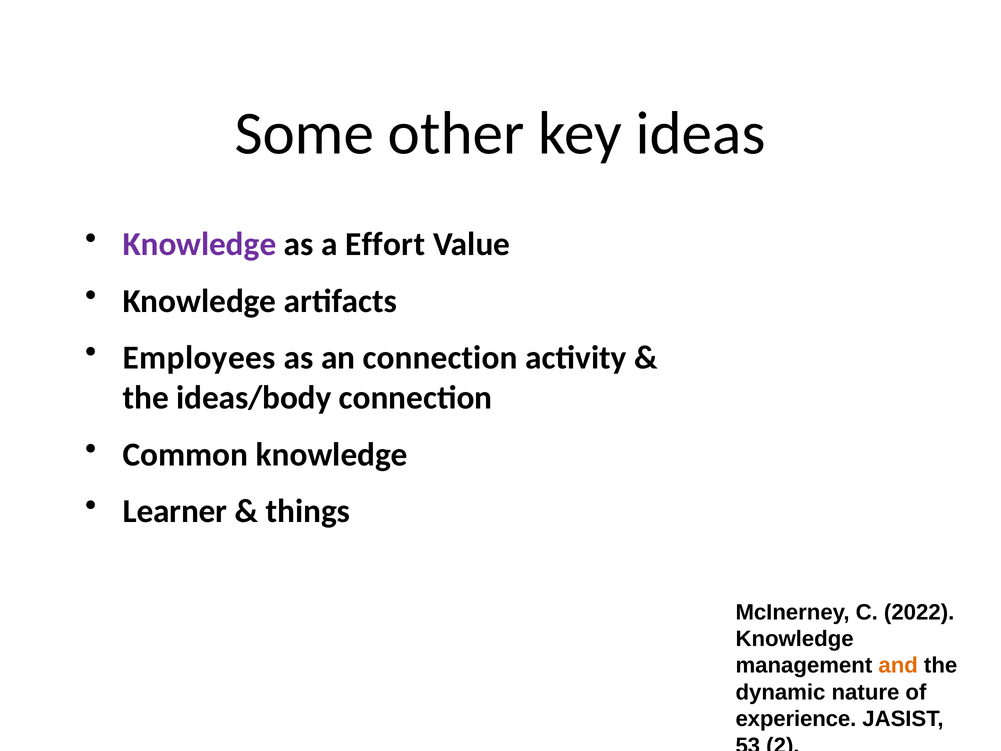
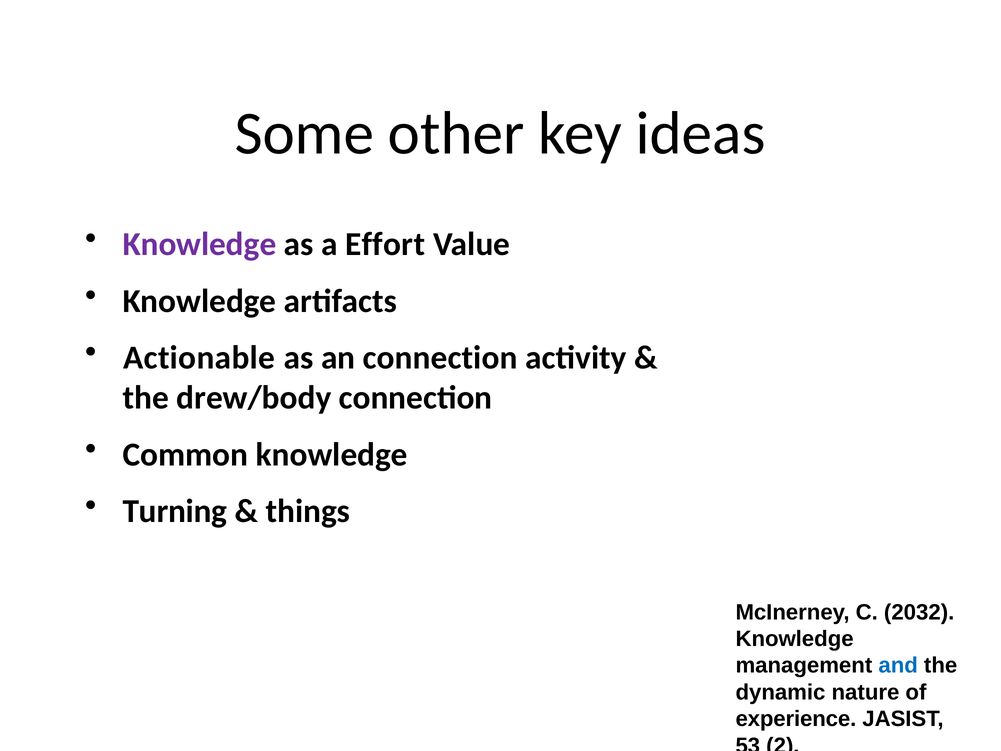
Employees: Employees -> Actionable (199, 358)
ideas/body: ideas/body -> drew/body (254, 398)
Learner: Learner -> Turning (175, 511)
2022: 2022 -> 2032 (919, 612)
and colour: orange -> blue (898, 665)
